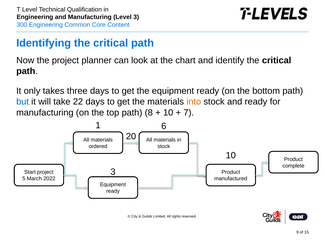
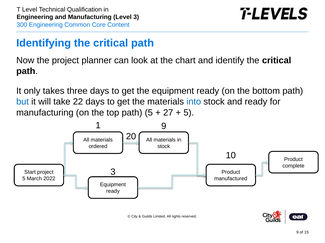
into colour: orange -> blue (194, 102)
path 8: 8 -> 5 (149, 113)
10: 10 -> 27 (168, 113)
7: 7 -> 5 (189, 113)
1 6: 6 -> 9 (164, 126)
